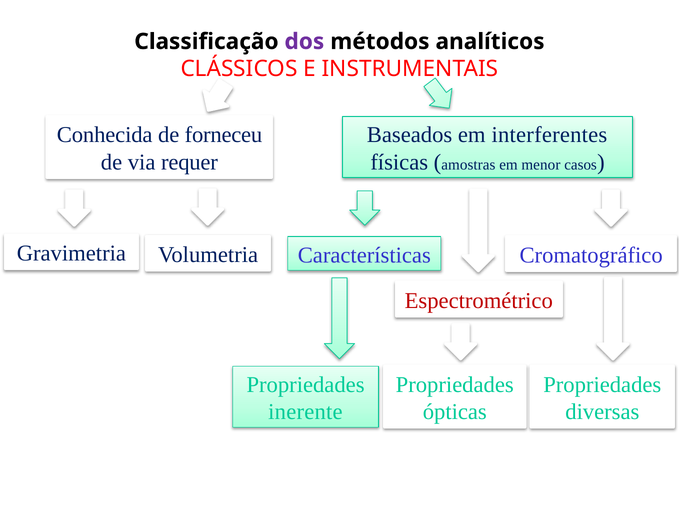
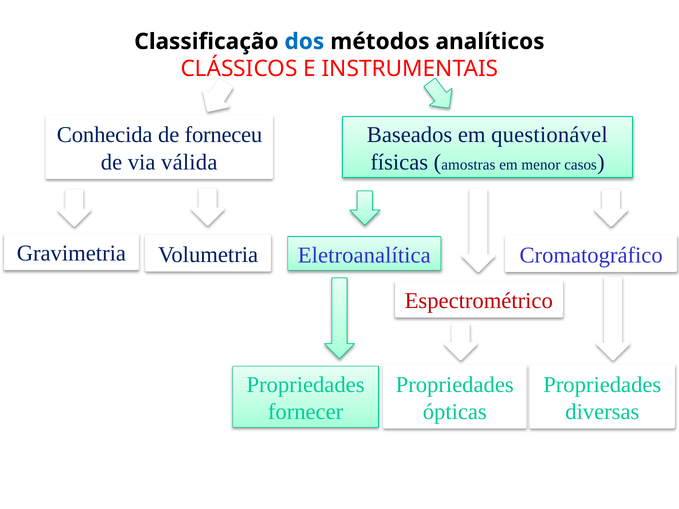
dos colour: purple -> blue (304, 42)
interferentes: interferentes -> questionável (549, 135)
requer: requer -> válida (189, 162)
Características: Características -> Eletroanalítica (364, 255)
inerente: inerente -> fornecer (306, 412)
